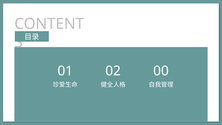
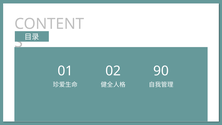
00: 00 -> 90 (161, 71)
